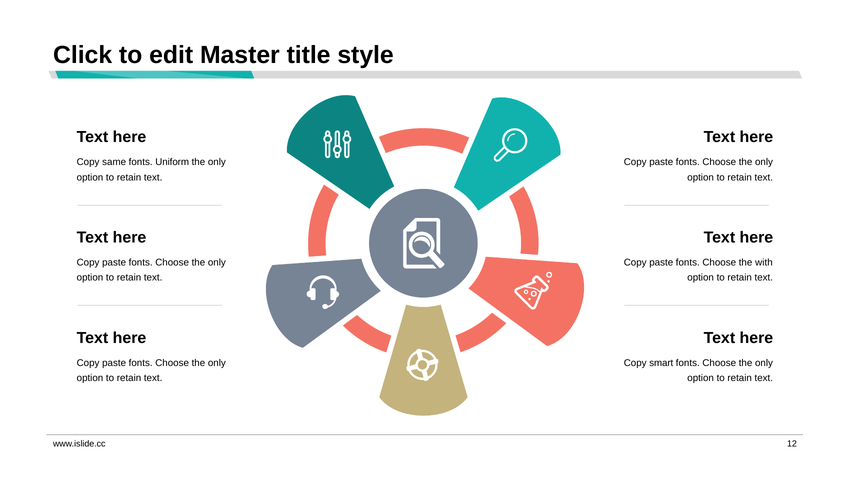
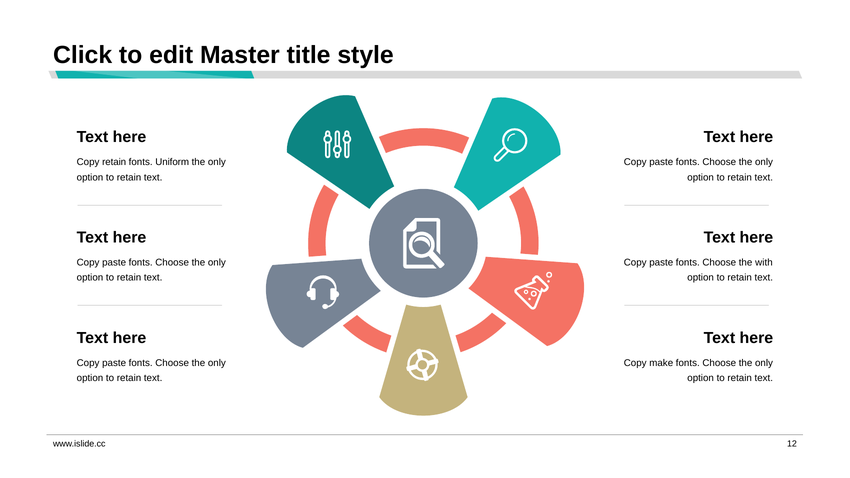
Copy same: same -> retain (114, 162)
smart: smart -> make (661, 363)
